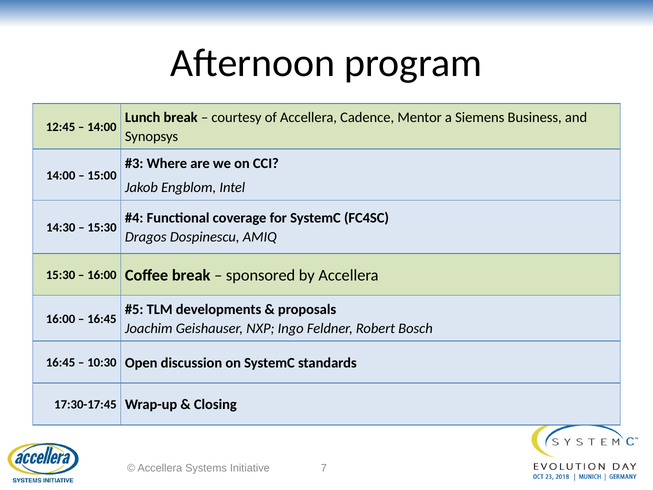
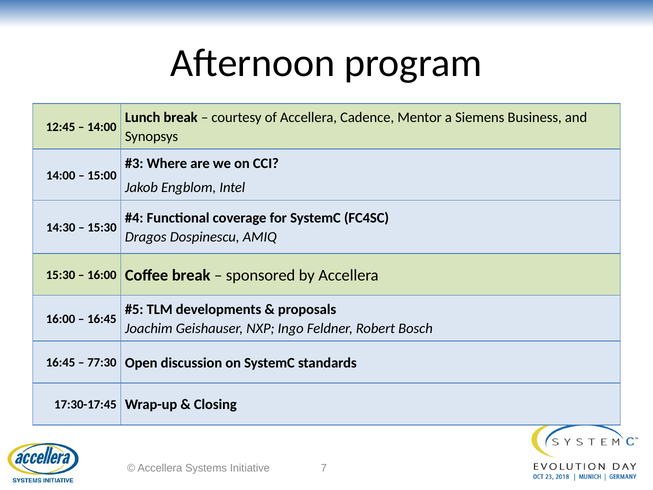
10:30: 10:30 -> 77:30 (102, 362)
